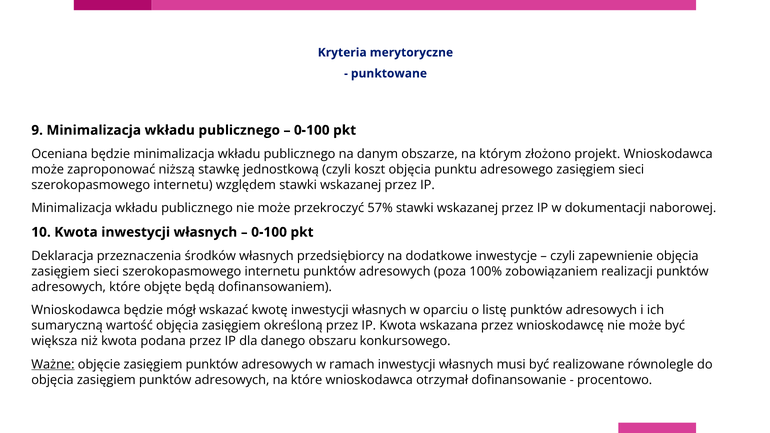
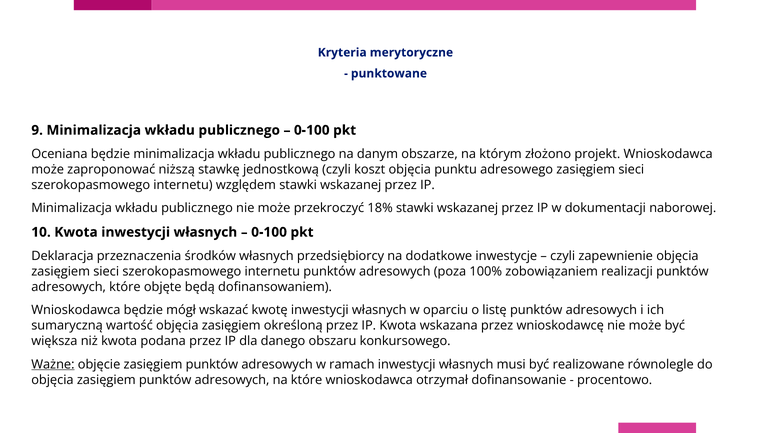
57%: 57% -> 18% (380, 208)
